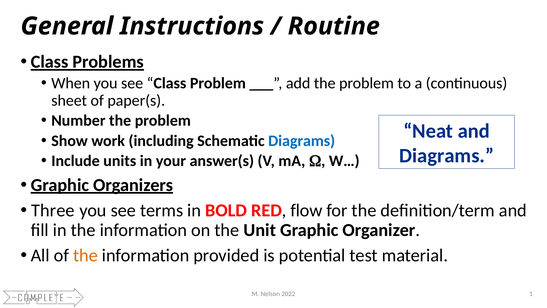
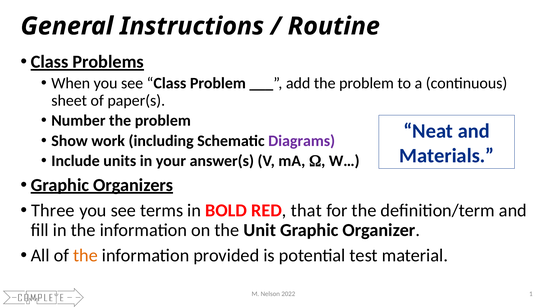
Diagrams colour: blue -> purple (302, 141)
Diagrams: Diagrams -> Materials (447, 155)
flow: flow -> that (306, 210)
